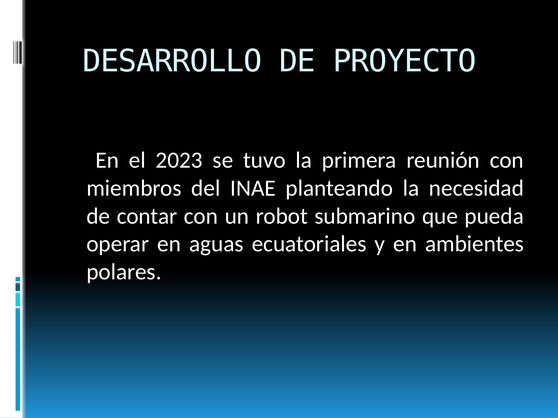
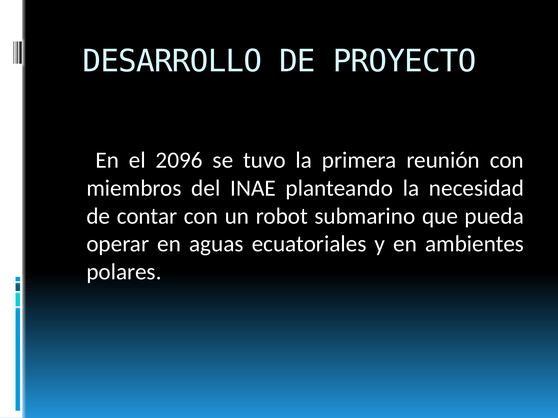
2023: 2023 -> 2096 (179, 160)
